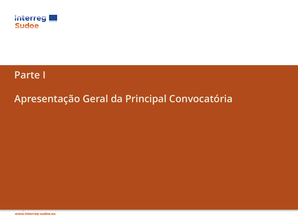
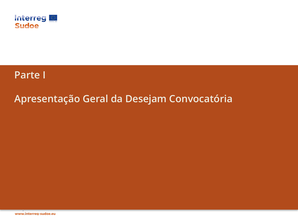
Principal: Principal -> Desejam (146, 99)
